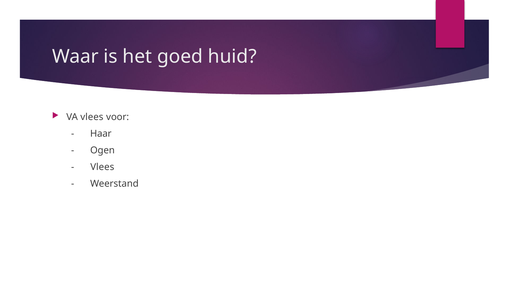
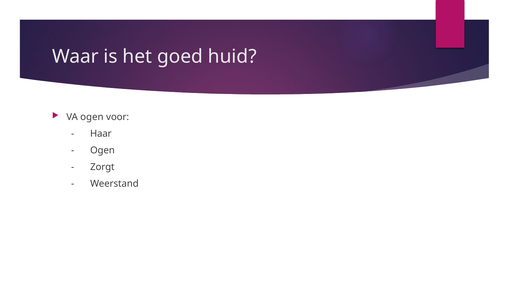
VA vlees: vlees -> ogen (92, 117)
Vlees: Vlees -> Zorgt (102, 167)
